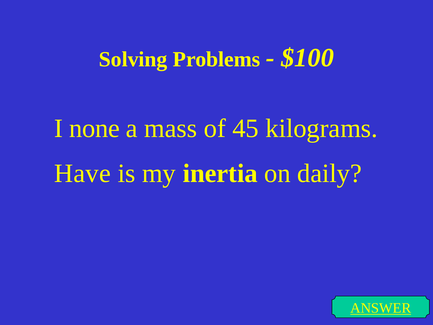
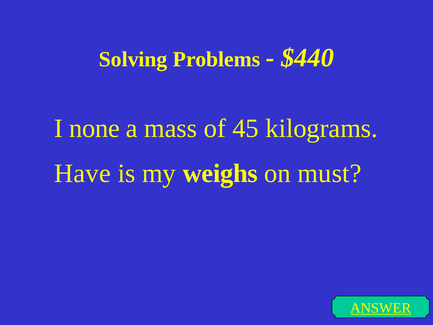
$100: $100 -> $440 (308, 58)
inertia: inertia -> weighs (220, 173)
daily: daily -> must (329, 173)
